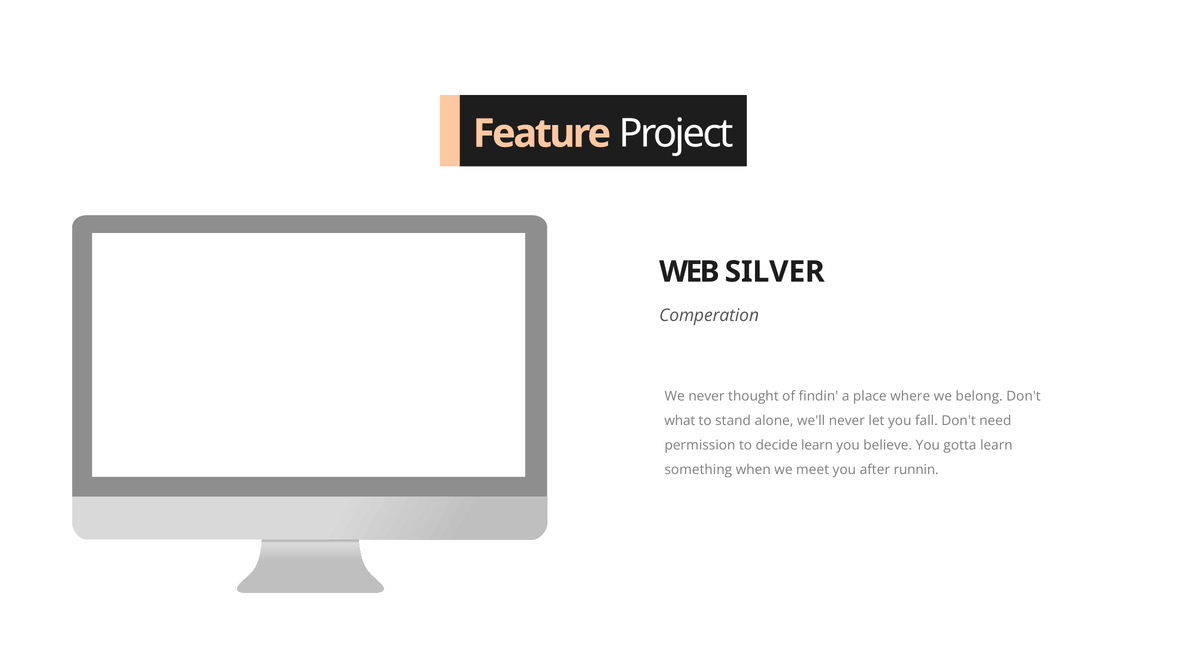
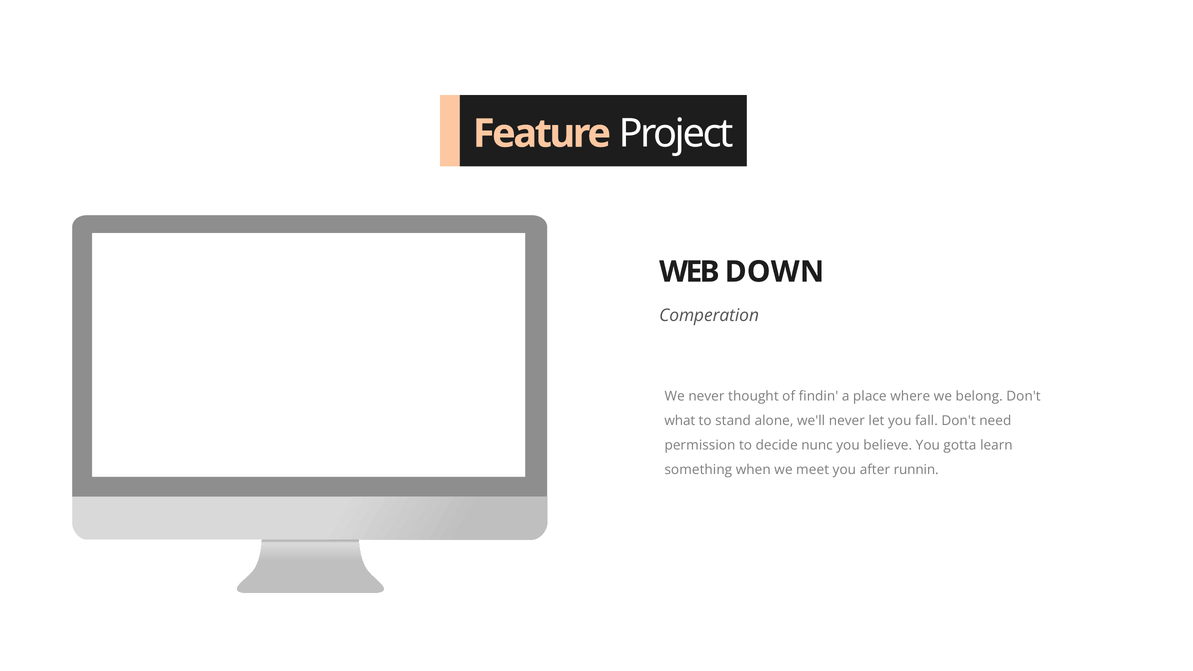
SILVER: SILVER -> DOWN (774, 272)
decide learn: learn -> nunc (817, 445)
